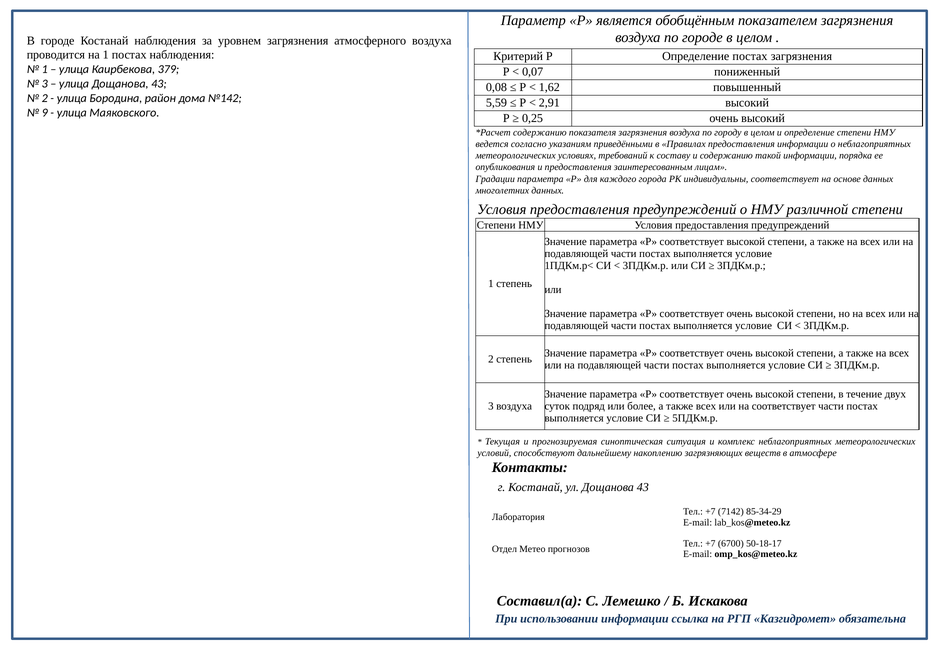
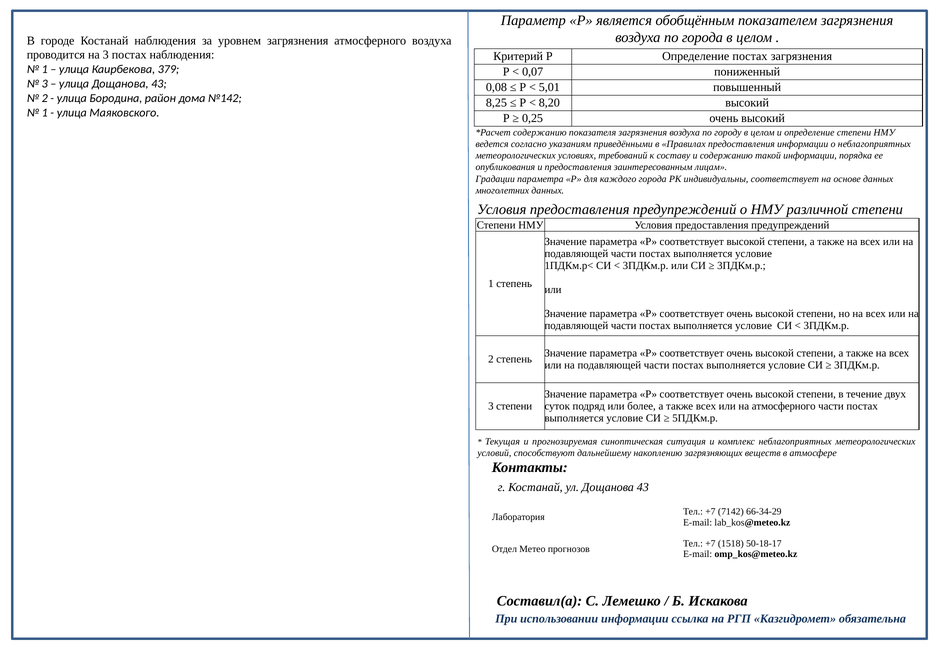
по городе: городе -> города (702, 38)
на 1: 1 -> 3 (106, 55)
1,62: 1,62 -> 5,01 (549, 87)
5,59: 5,59 -> 8,25 (496, 103)
2,91: 2,91 -> 8,20 (549, 103)
9: 9 -> 1 (45, 113)
3 воздуха: воздуха -> степени (514, 406)
на соответствует: соответствует -> атмосферного (784, 406)
85-34-29: 85-34-29 -> 66-34-29 (764, 512)
6700: 6700 -> 1518 (731, 544)
